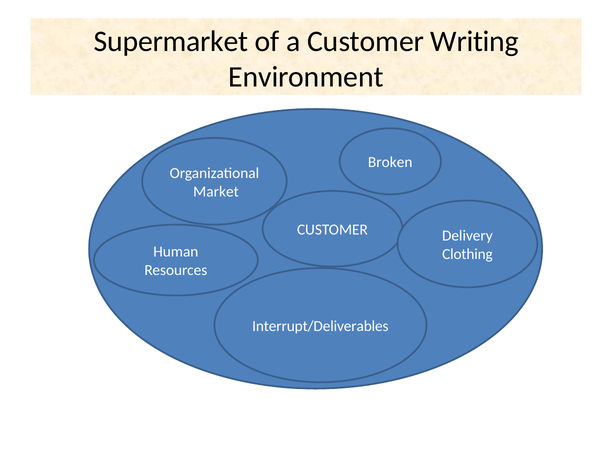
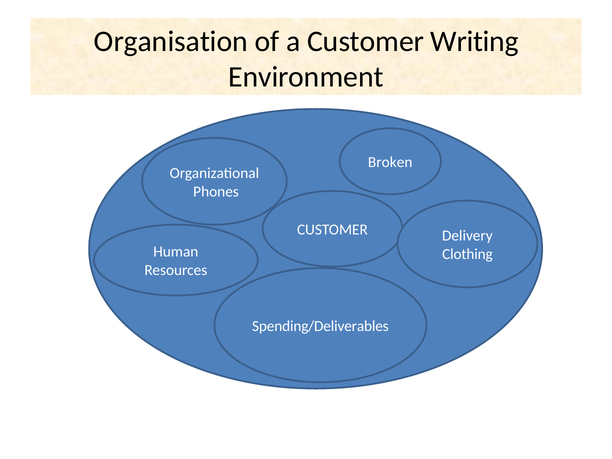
Supermarket: Supermarket -> Organisation (171, 41)
Market: Market -> Phones (216, 192)
Interrupt/Deliverables: Interrupt/Deliverables -> Spending/Deliverables (320, 326)
